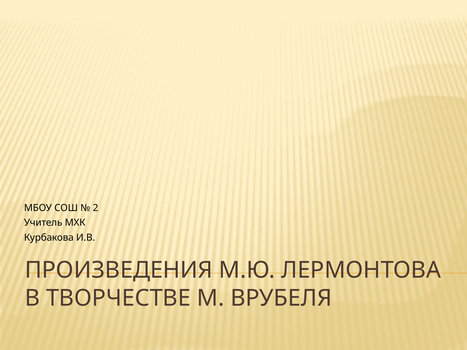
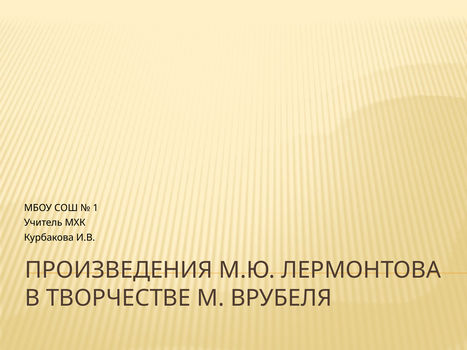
2: 2 -> 1 (96, 208)
